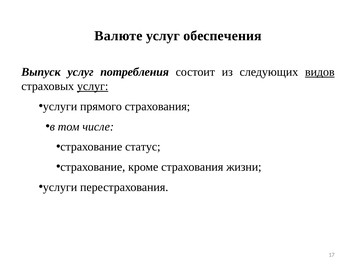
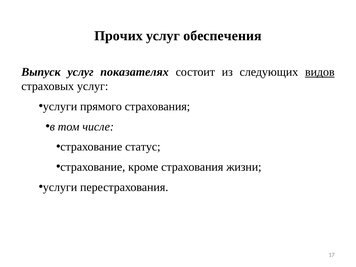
Валюте: Валюте -> Прочих (119, 36)
потребления: потребления -> показателях (135, 72)
услуг underline: present -> none (93, 86)
